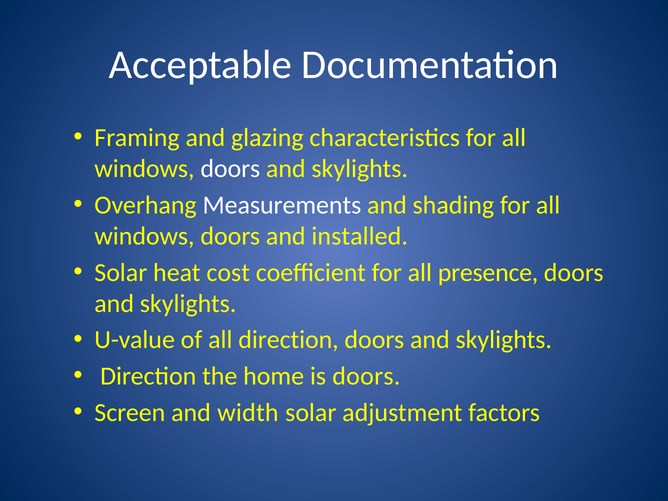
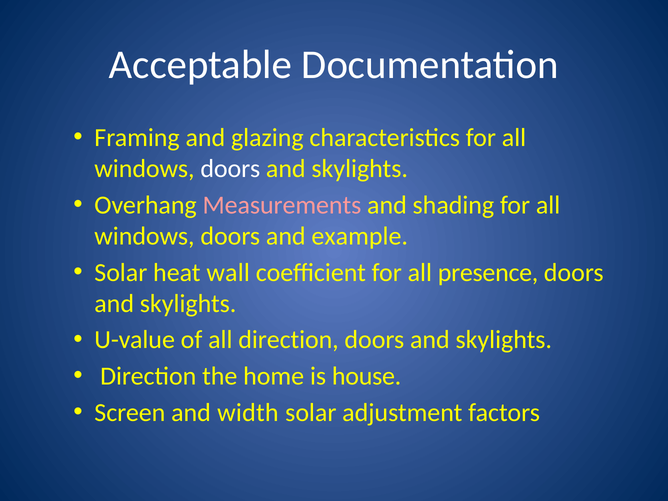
Measurements colour: white -> pink (282, 205)
installed: installed -> example (360, 236)
cost: cost -> wall (228, 272)
is doors: doors -> house (367, 376)
